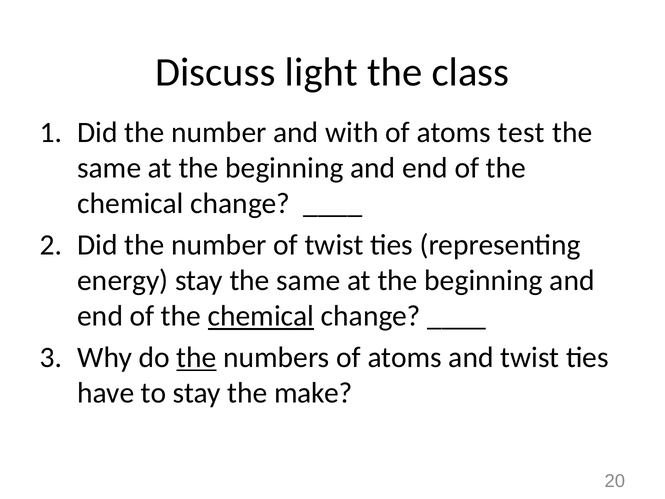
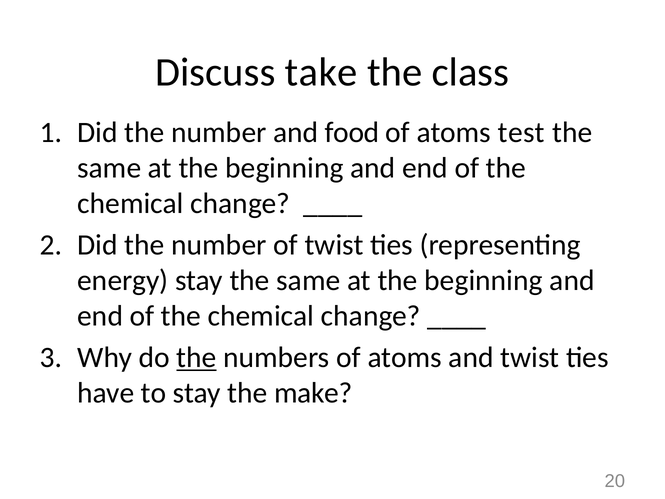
light: light -> take (321, 72)
with: with -> food (352, 133)
chemical underline: present -> none (261, 316)
